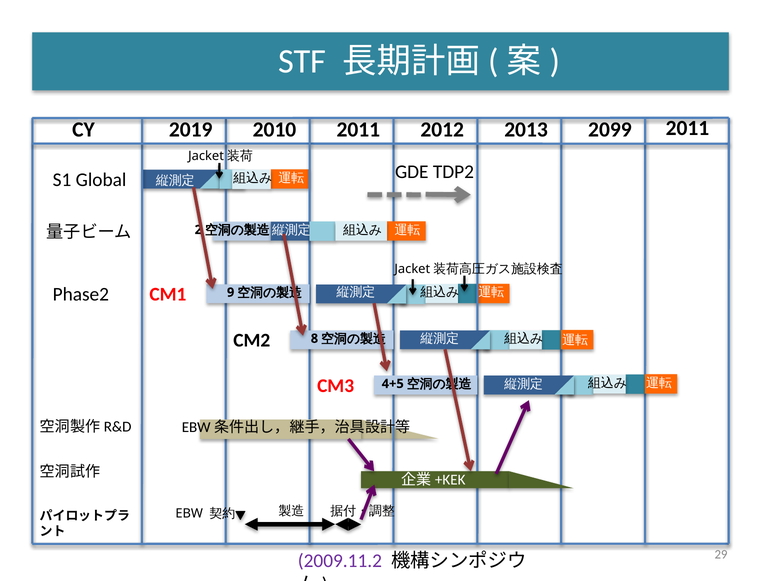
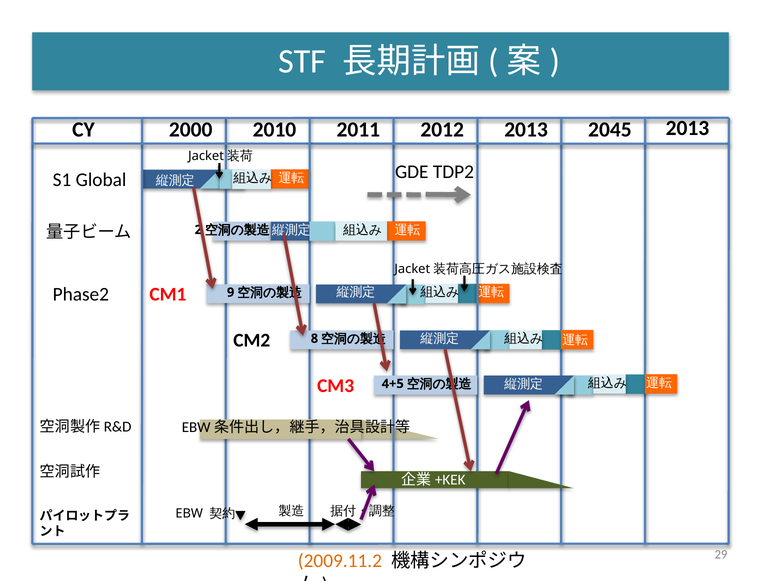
2011: 2011 -> 2013 (687, 128)
2019: 2019 -> 2000 (191, 129)
2099: 2099 -> 2045 (610, 129)
2009.11.2 colour: purple -> orange (340, 561)
